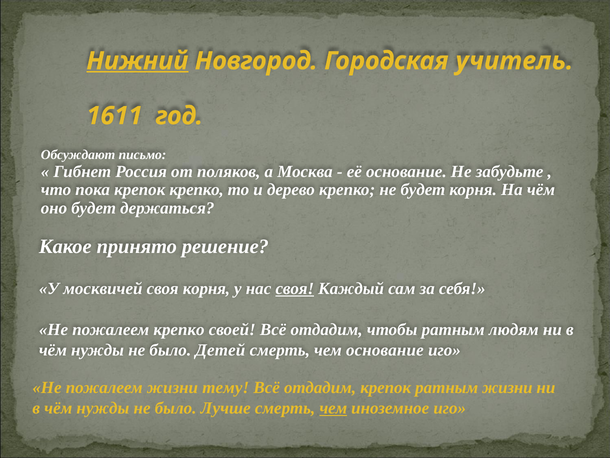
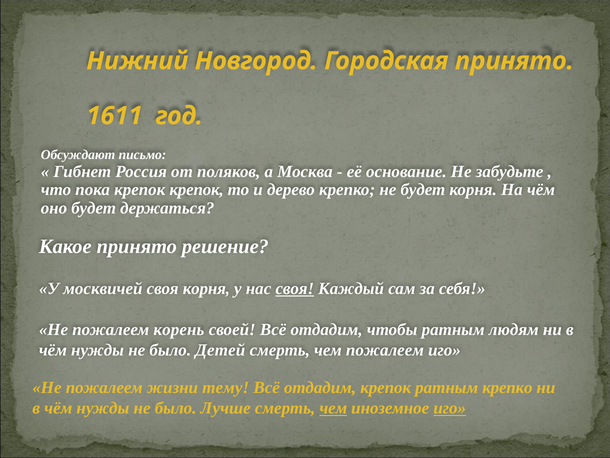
Нижний underline: present -> none (137, 61)
Городская учитель: учитель -> принято (514, 61)
крепок крепко: крепко -> крепок (197, 190)
пожалеем крепко: крепко -> корень (179, 329)
чем основание: основание -> пожалеем (385, 350)
ратным жизни: жизни -> крепко (507, 387)
иго underline: none -> present (450, 408)
